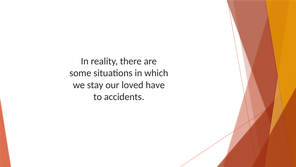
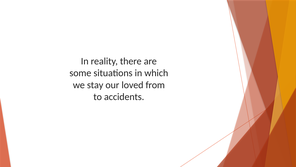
have: have -> from (155, 85)
